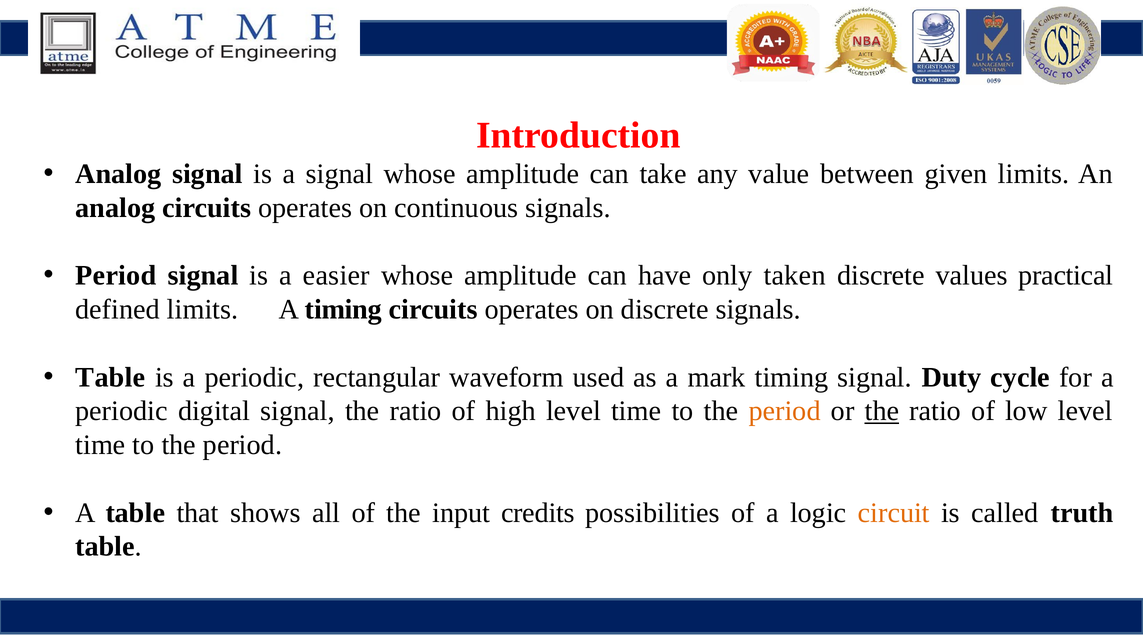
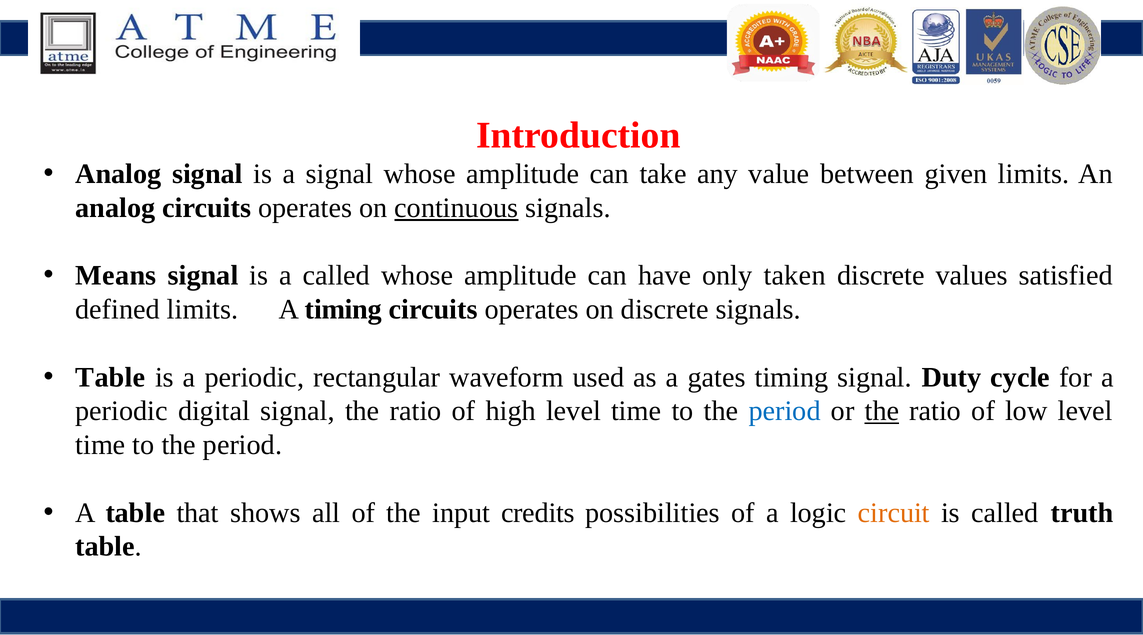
continuous underline: none -> present (456, 208)
Period: Period -> Means (116, 276)
a easier: easier -> called (336, 276)
practical: practical -> satisfied (1066, 276)
mark: mark -> gates (717, 377)
period colour: orange -> blue (785, 411)
